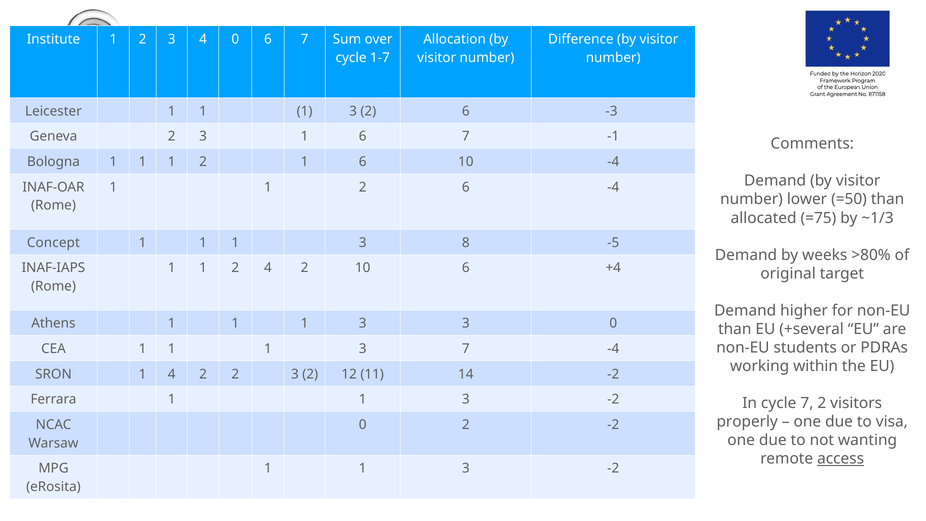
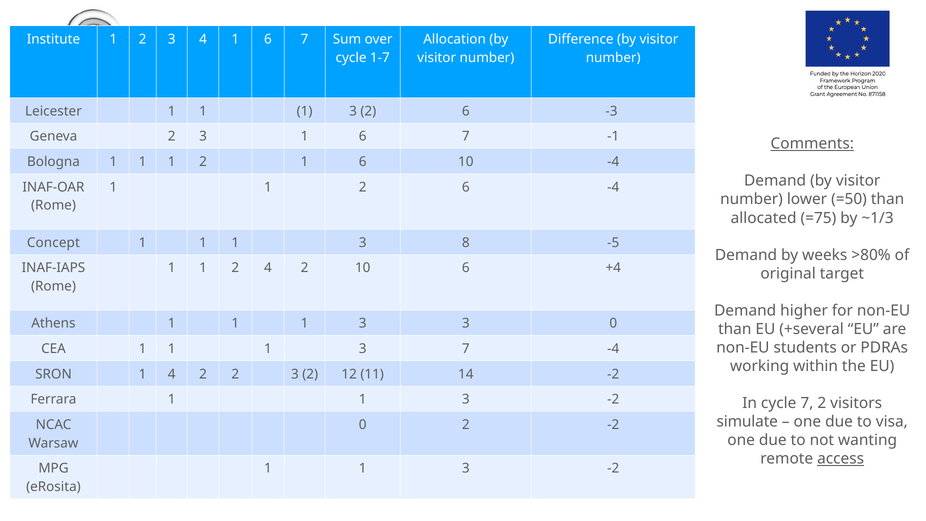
4 0: 0 -> 1 (235, 39)
Comments underline: none -> present (812, 144)
properly: properly -> simulate (747, 422)
